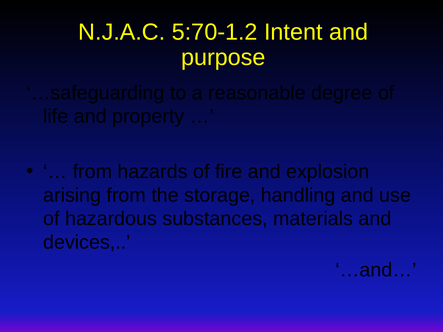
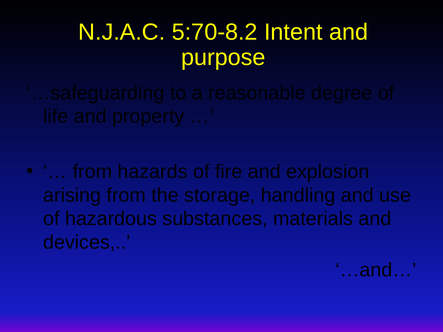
5:70-1.2: 5:70-1.2 -> 5:70-8.2 (215, 32)
